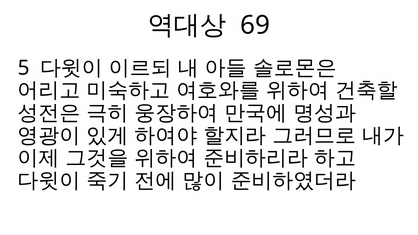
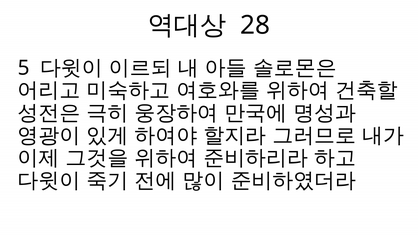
69: 69 -> 28 (255, 25)
